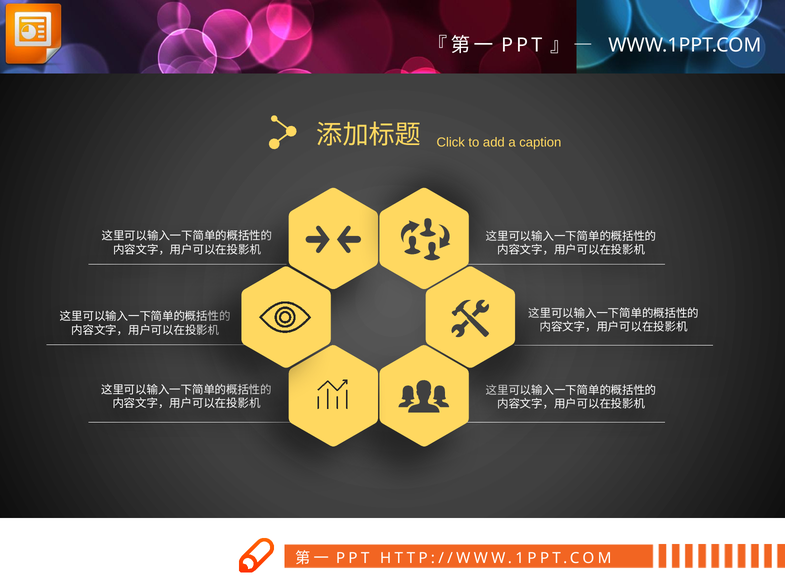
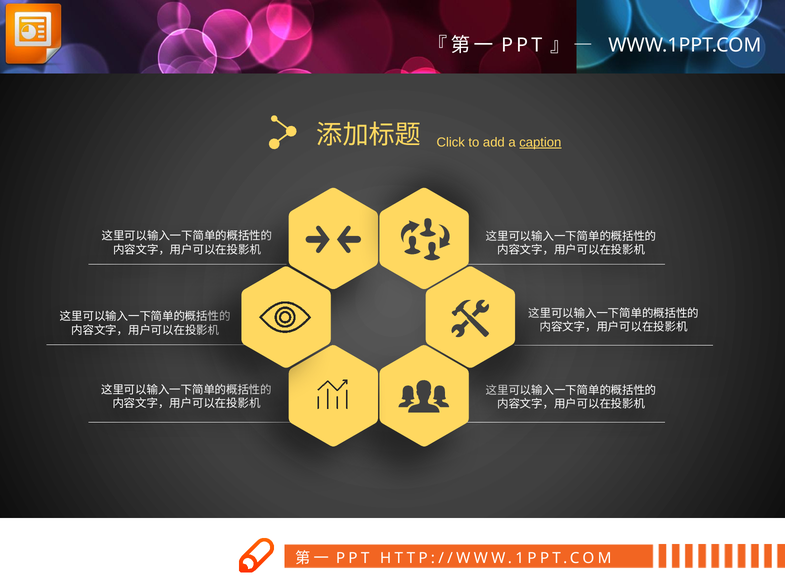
caption underline: none -> present (540, 143)
